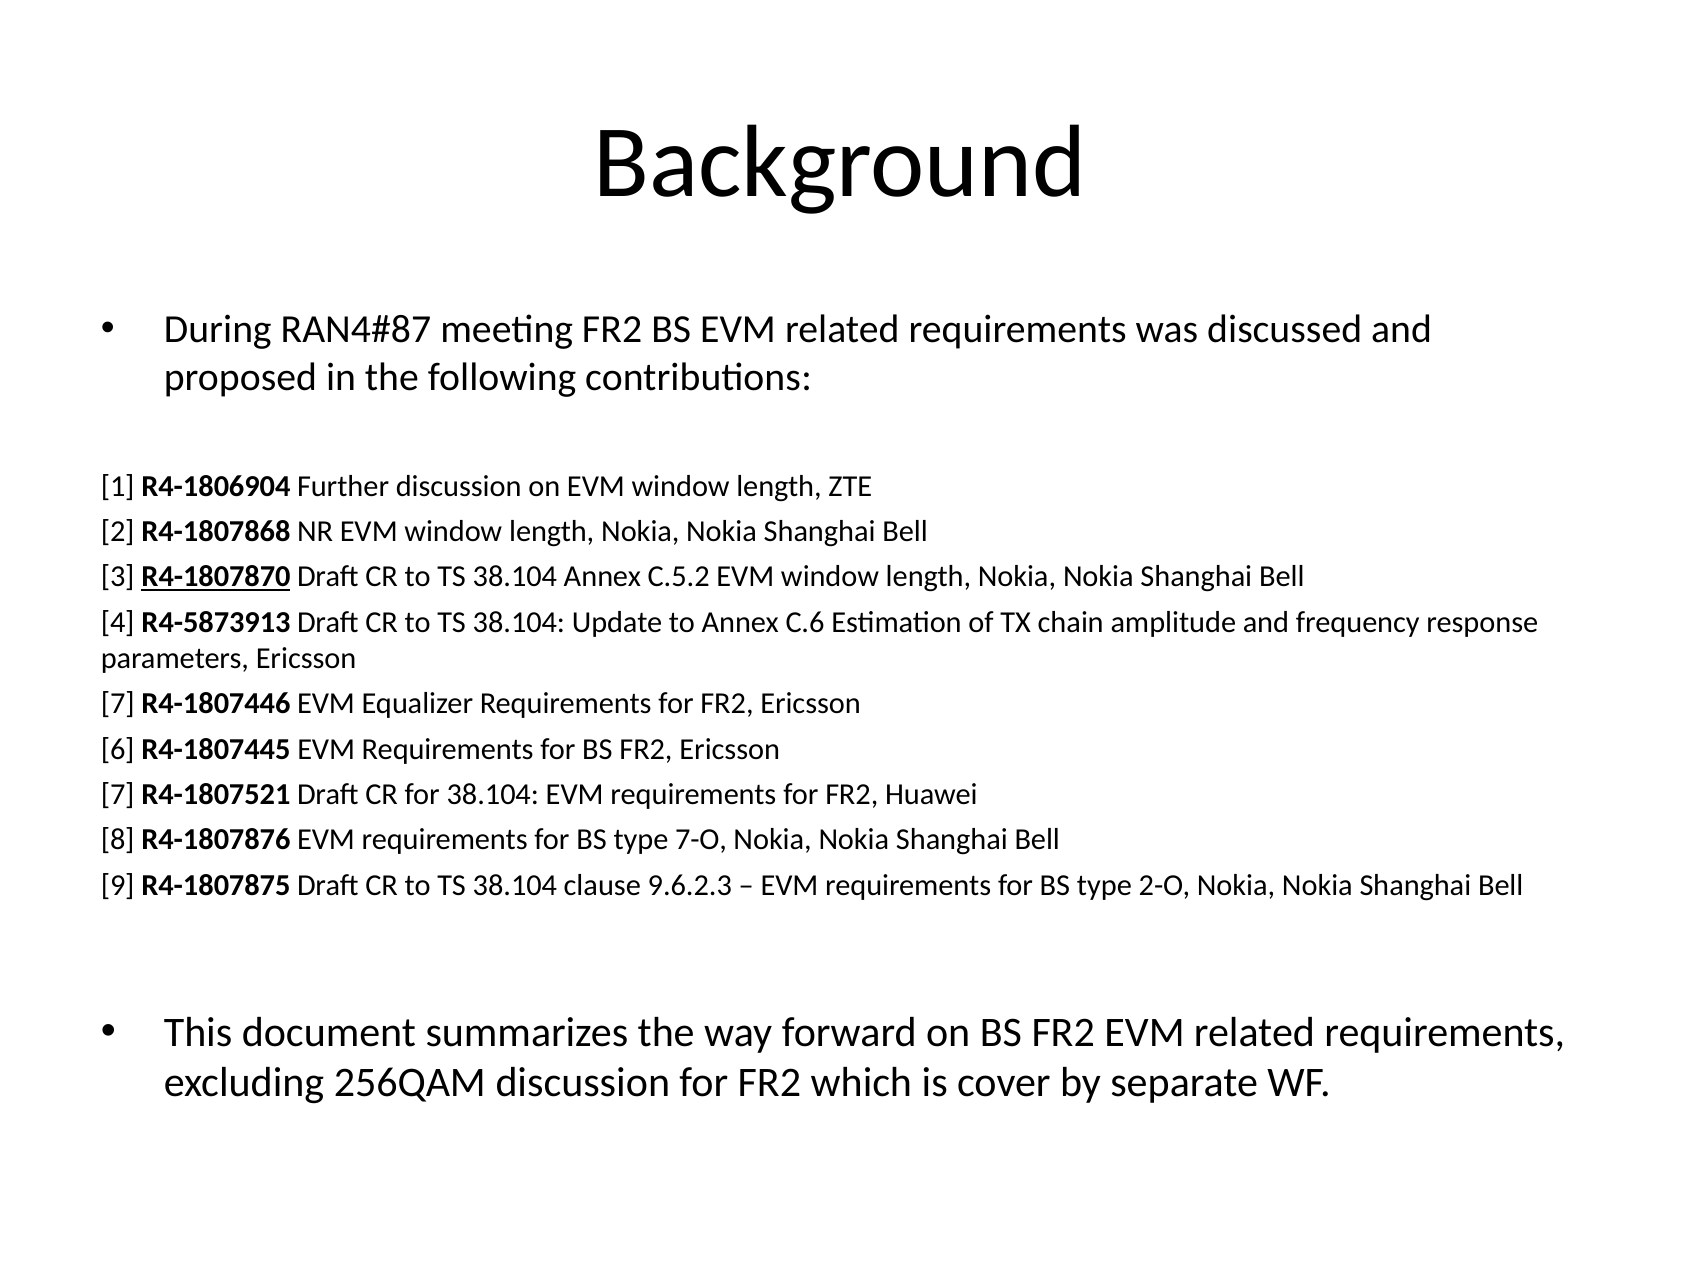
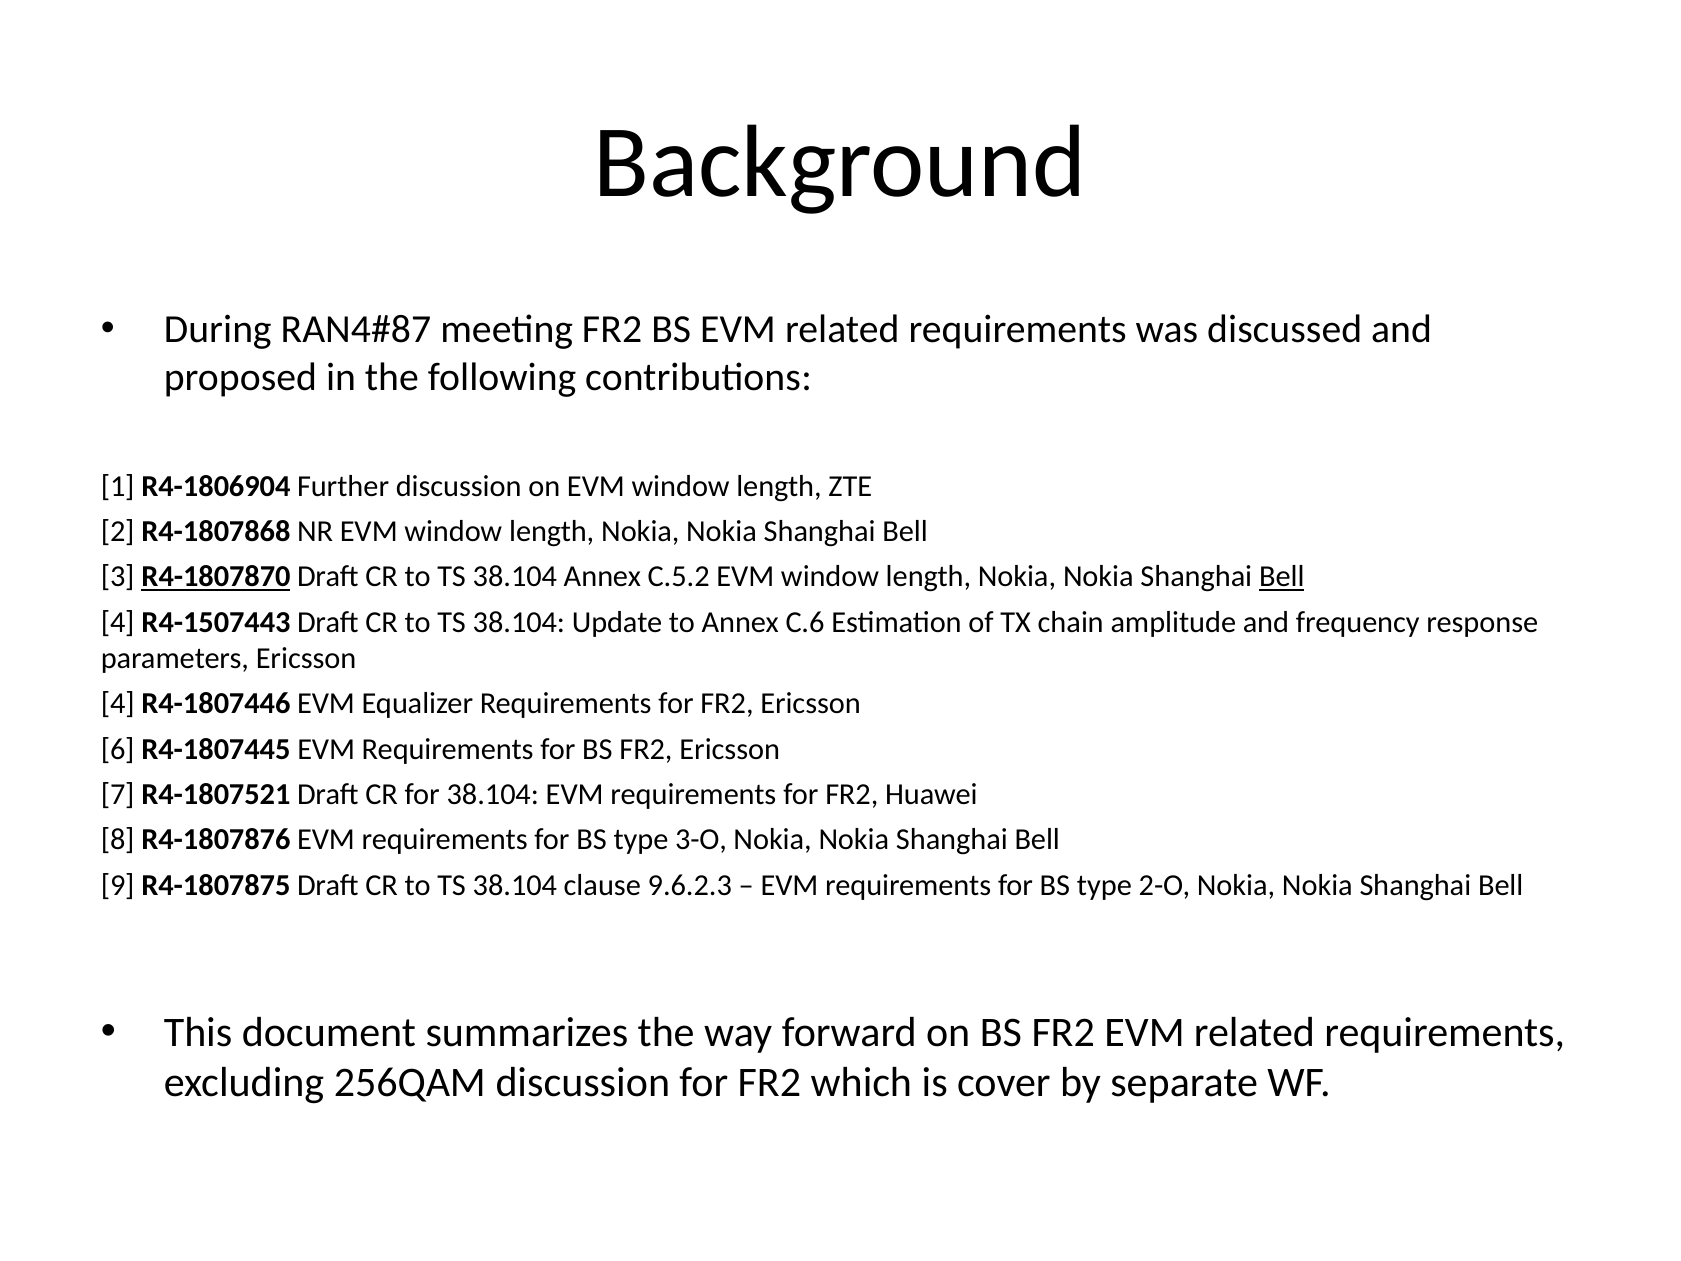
Bell underline: none -> present (1282, 577)
R4-5873913: R4-5873913 -> R4-1507443 (216, 622)
7: 7 -> 4 (118, 704)
7-O: 7-O -> 3-O (701, 840)
